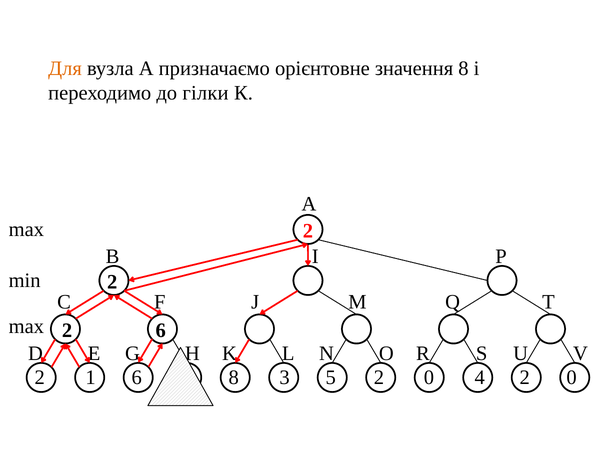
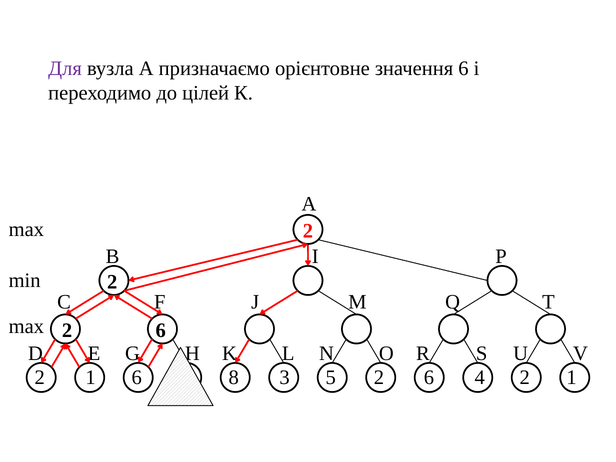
Для colour: orange -> purple (65, 68)
значення 8: 8 -> 6 (463, 68)
гілки: гілки -> цілей (206, 93)
0: 0 -> 6 (429, 378)
2 0: 0 -> 1 (572, 378)
